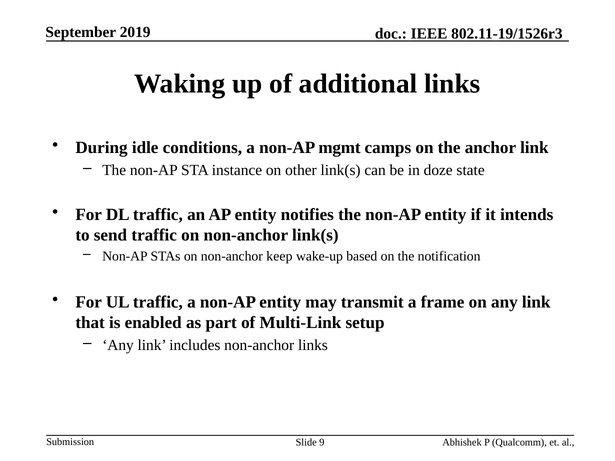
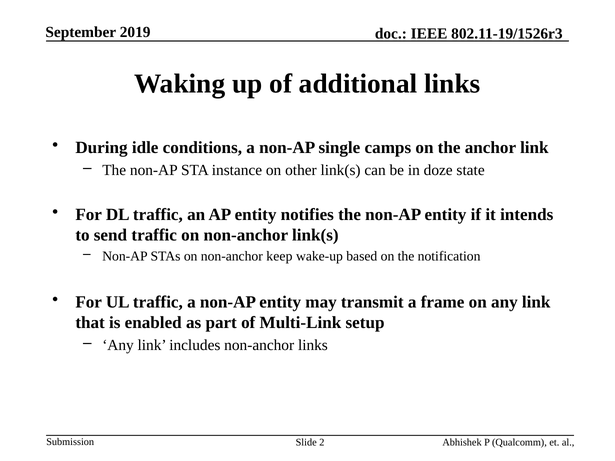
mgmt: mgmt -> single (339, 148)
9: 9 -> 2 (322, 442)
